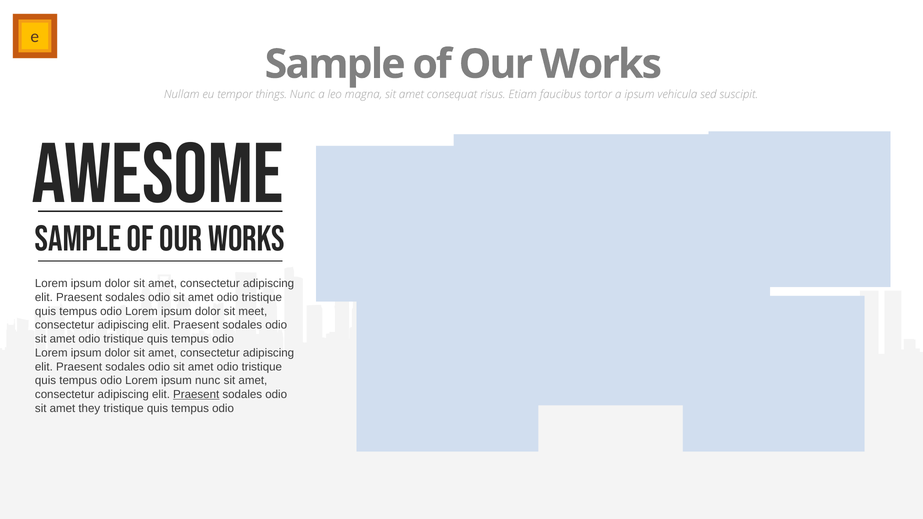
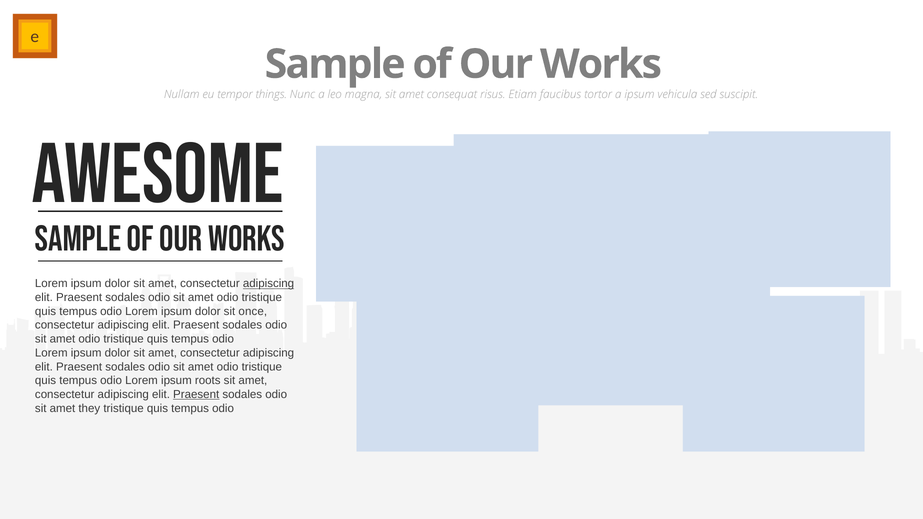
adipiscing underline: none -> present (269, 284)
meet: meet -> once (253, 311)
ipsum nunc: nunc -> roots (208, 381)
